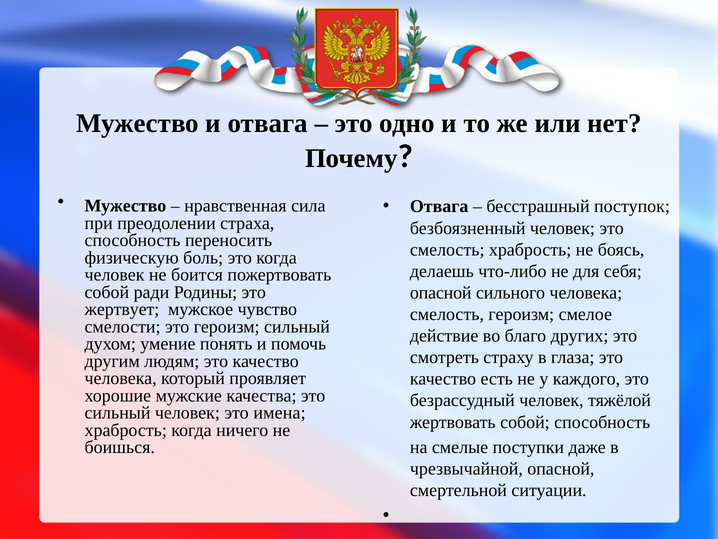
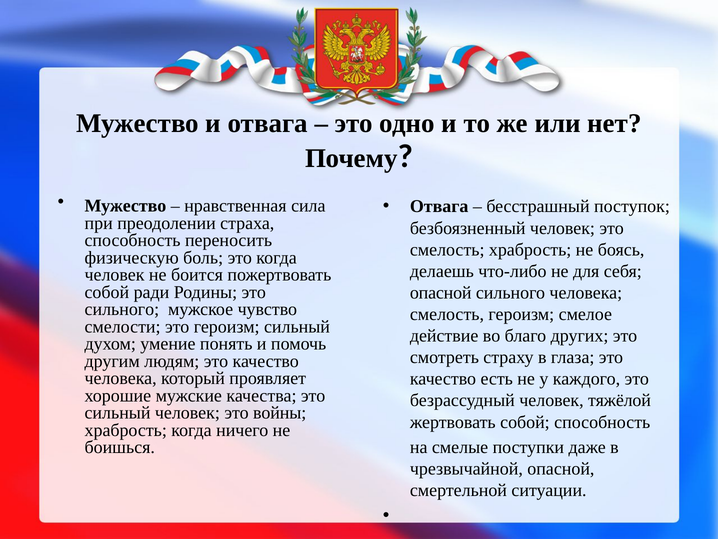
жертвует: жертвует -> сильного (122, 309)
имена: имена -> войны (280, 413)
